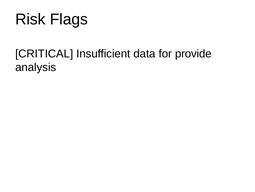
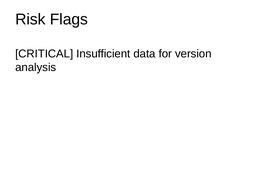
provide: provide -> version (193, 53)
